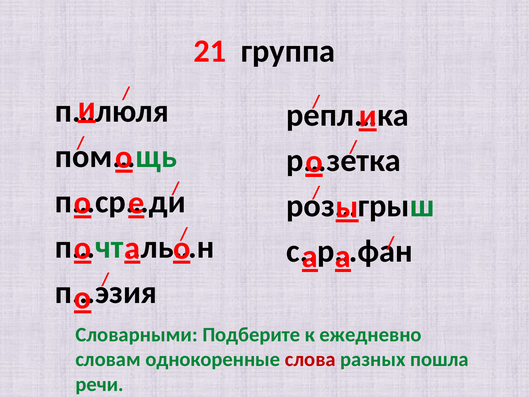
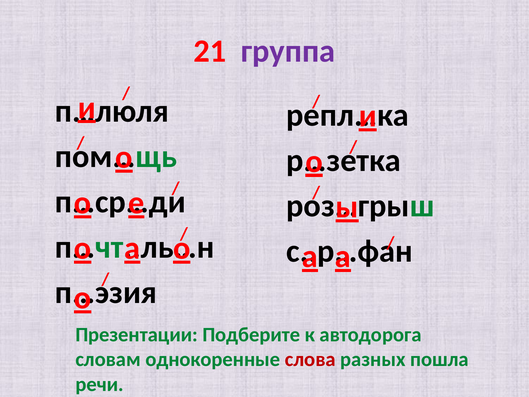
группа colour: black -> purple (288, 51)
Словарными: Словарными -> Презентации (137, 335)
ежедневно: ежедневно -> автодорога (371, 335)
